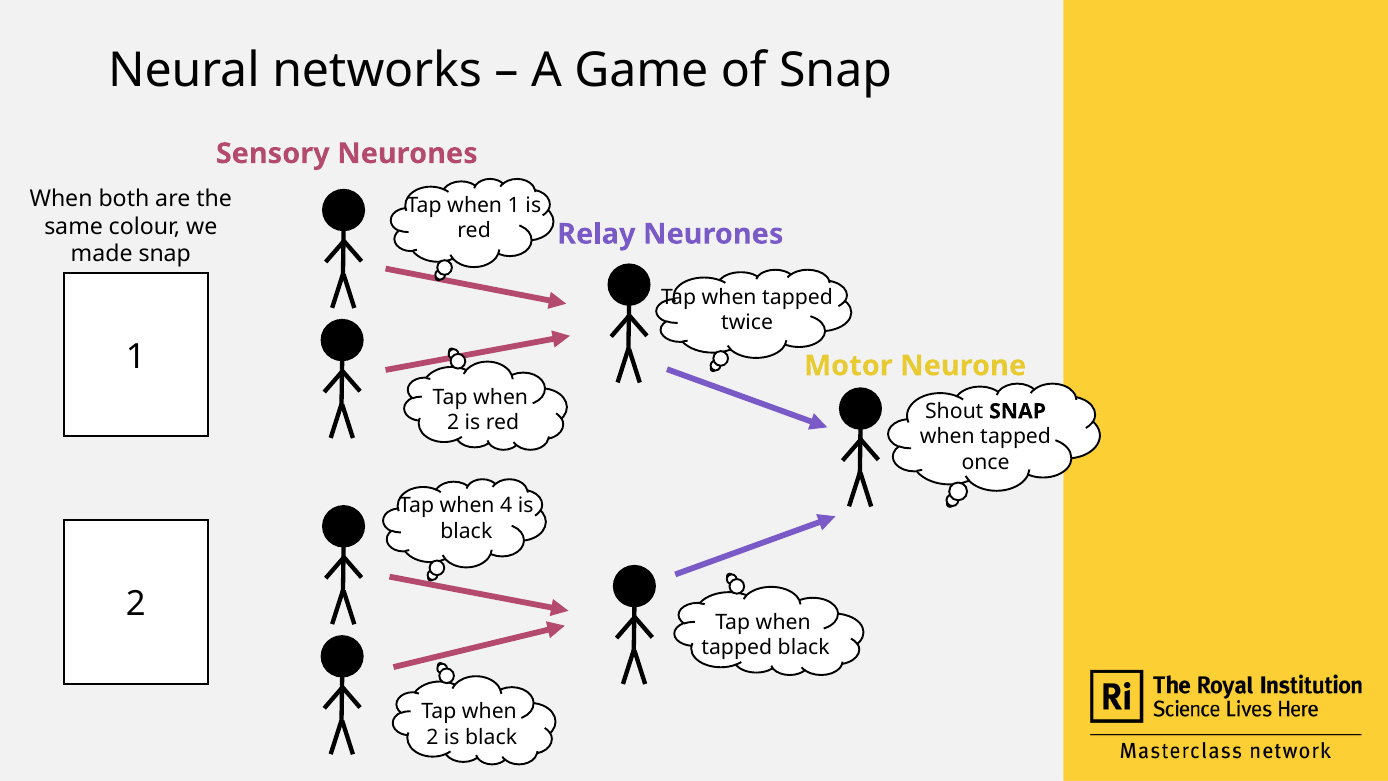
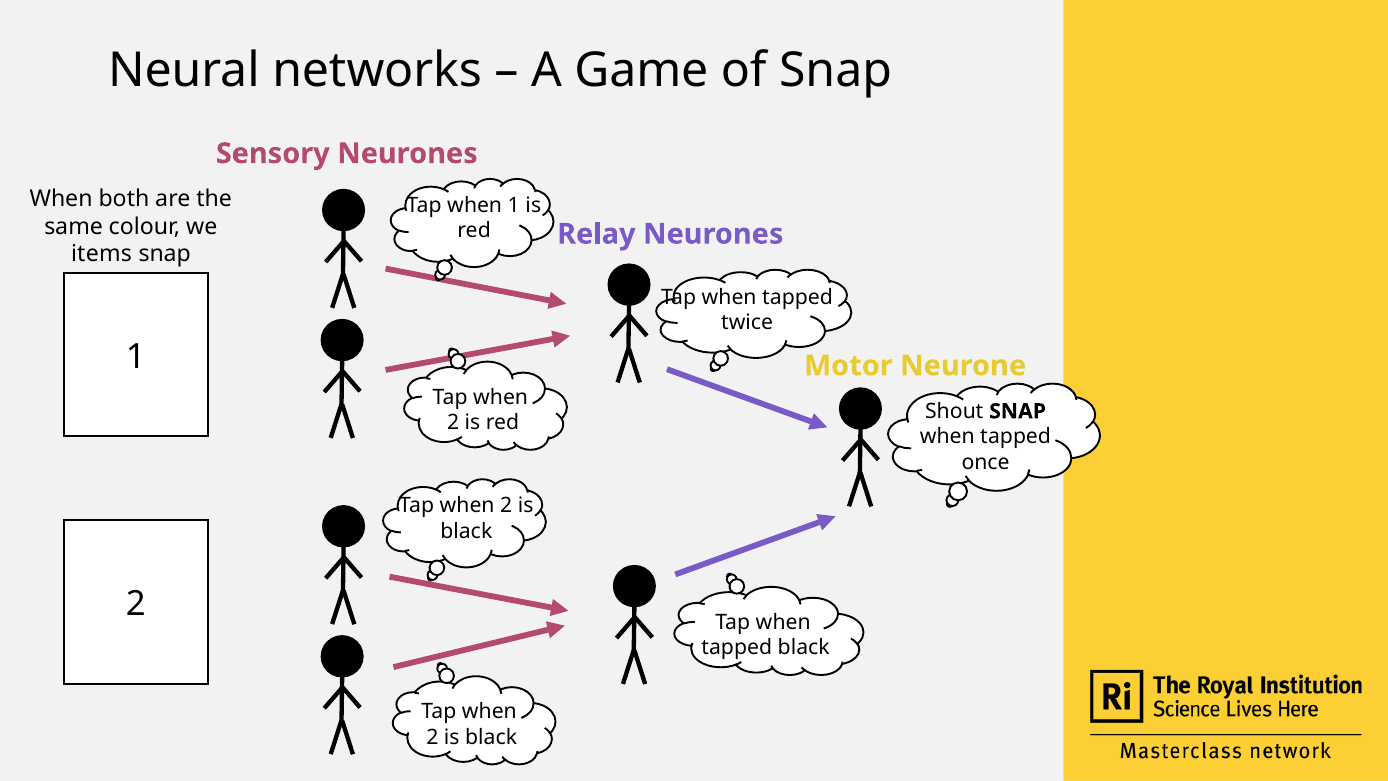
made: made -> items (101, 254)
4: 4 -> 2 (506, 506)
